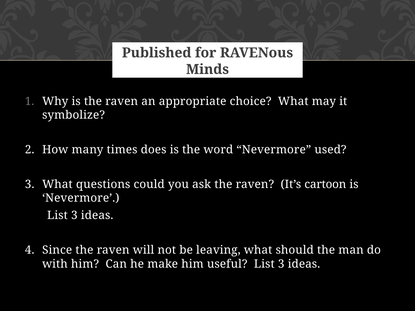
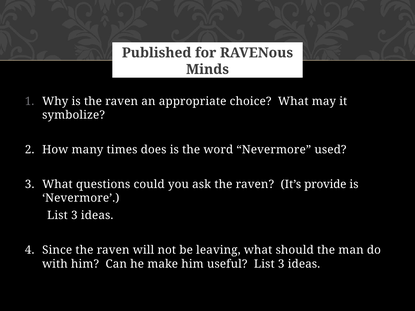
cartoon: cartoon -> provide (325, 184)
